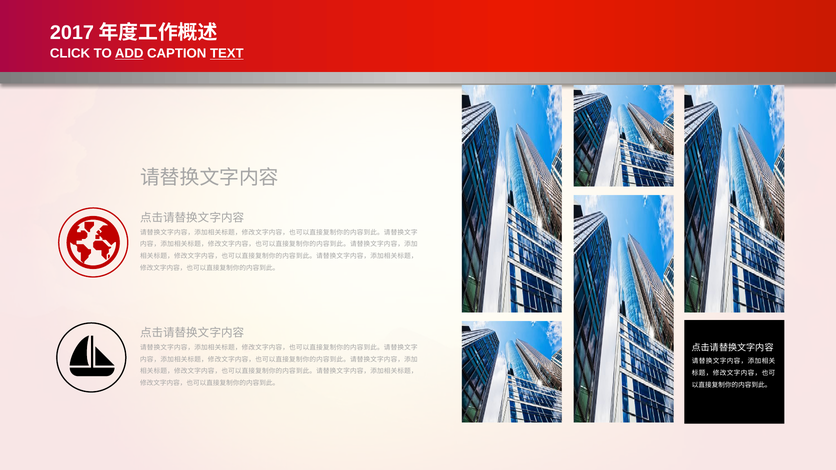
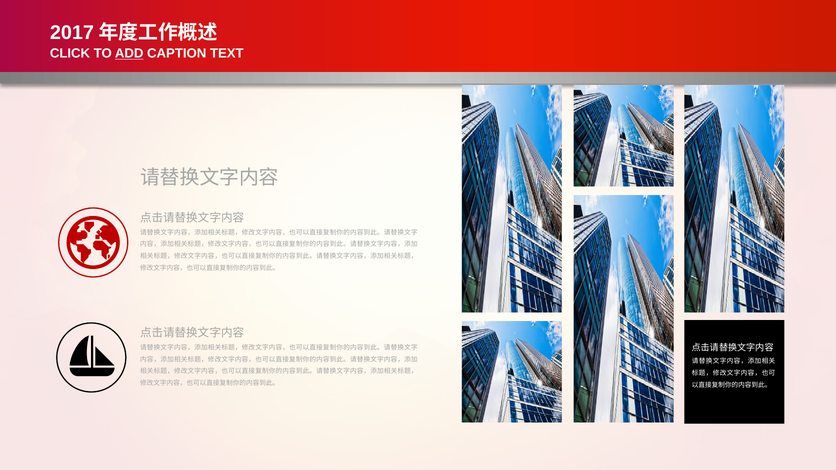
TEXT underline: present -> none (227, 54)
